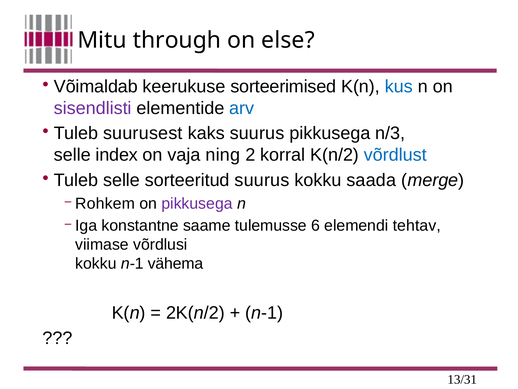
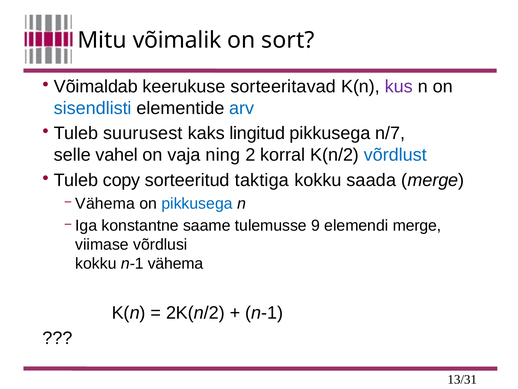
through: through -> võimalik (177, 40)
else: else -> sort (288, 40)
sorteerimised: sorteerimised -> sorteeritavad (283, 86)
kus colour: blue -> purple (399, 86)
sisendlisti colour: purple -> blue (93, 108)
kaks suurus: suurus -> lingitud (257, 133)
n/3: n/3 -> n/7 (390, 133)
index: index -> vahel (117, 155)
Tuleb selle: selle -> copy (122, 180)
sorteeritud suurus: suurus -> taktiga (262, 180)
Rohkem: Rohkem -> Vähema (105, 203)
pikkusega colour: purple -> blue (197, 203)
6: 6 -> 9 (316, 225)
elemendi tehtav: tehtav -> merge (417, 225)
